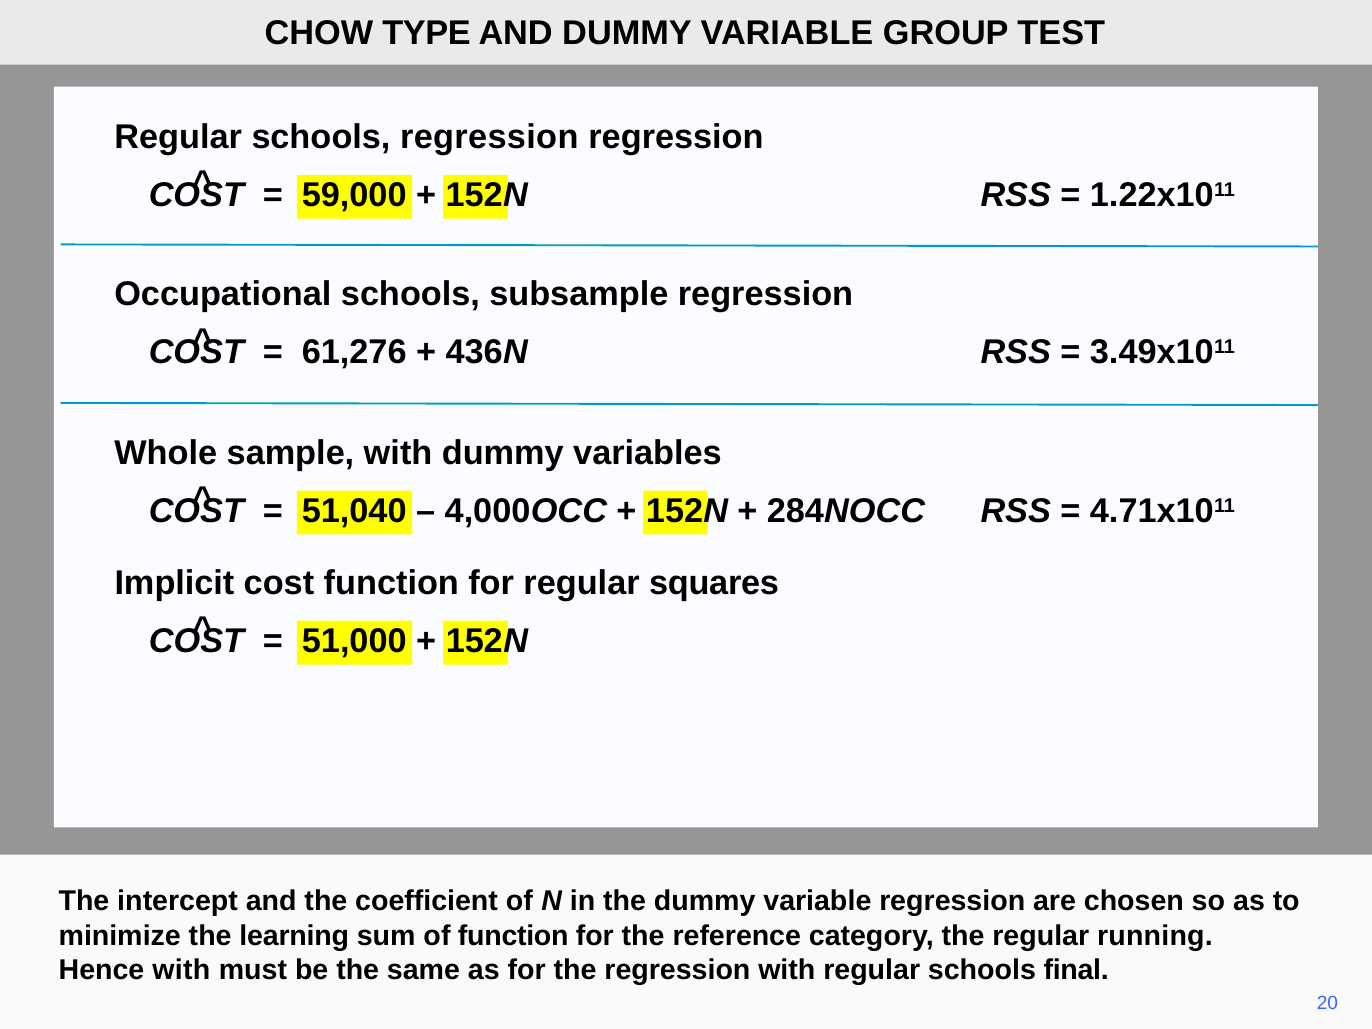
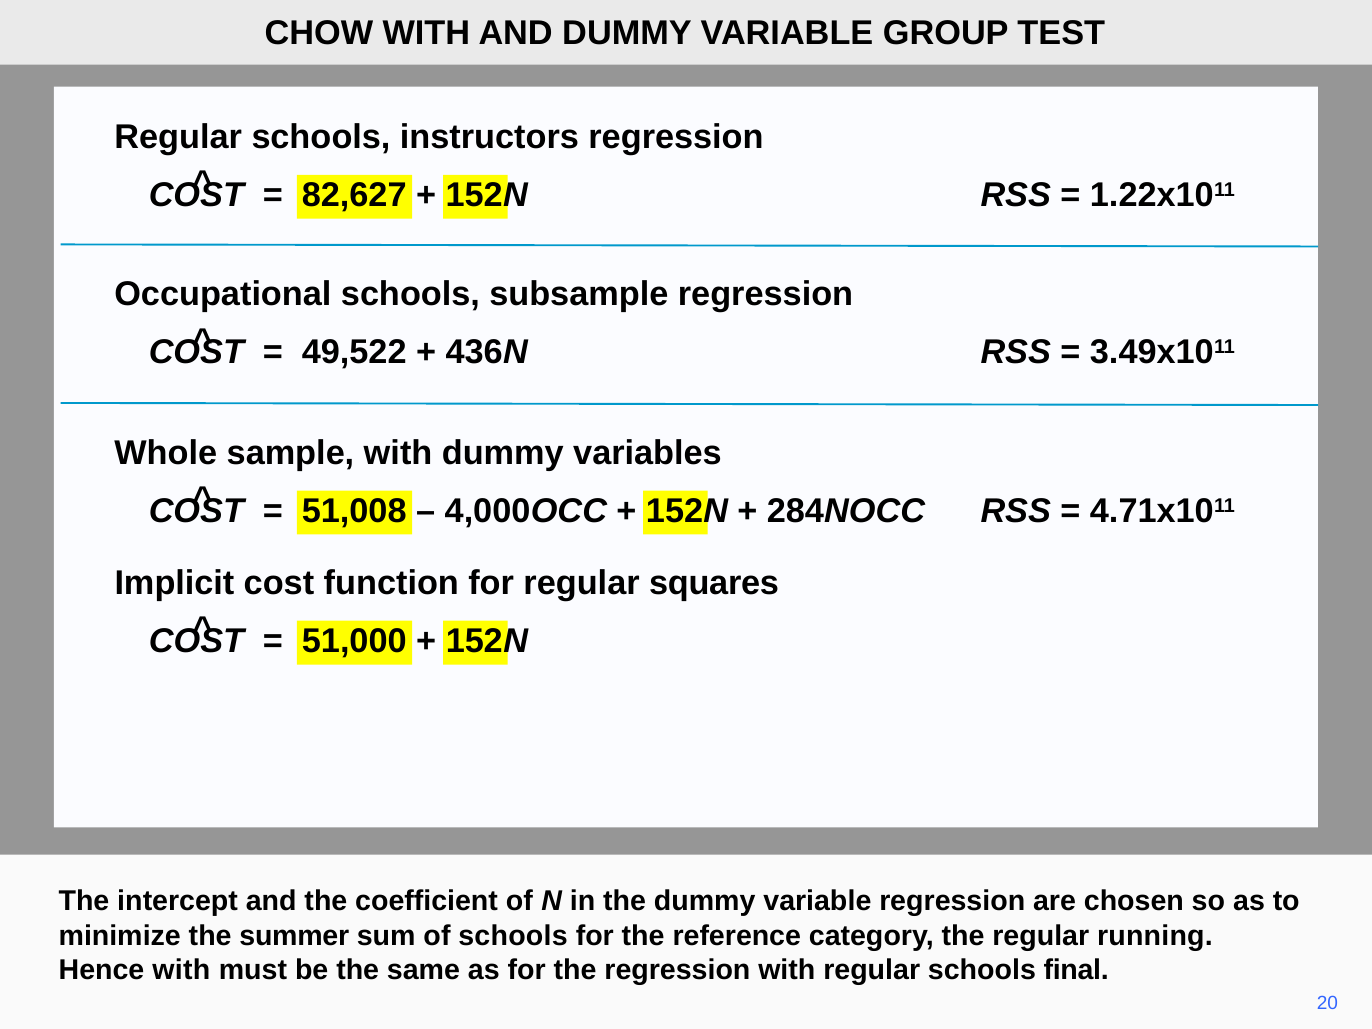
CHOW TYPE: TYPE -> WITH (426, 33)
schools regression: regression -> instructors (489, 137)
59,000: 59,000 -> 82,627 (354, 195)
61,276: 61,276 -> 49,522 (354, 352)
51,040: 51,040 -> 51,008 (354, 511)
learning: learning -> summer (294, 936)
of function: function -> schools (513, 936)
